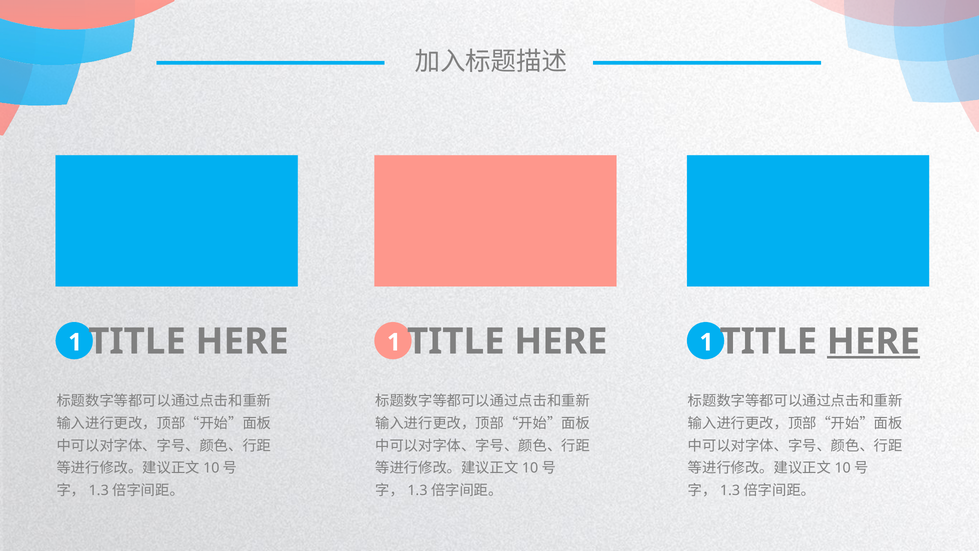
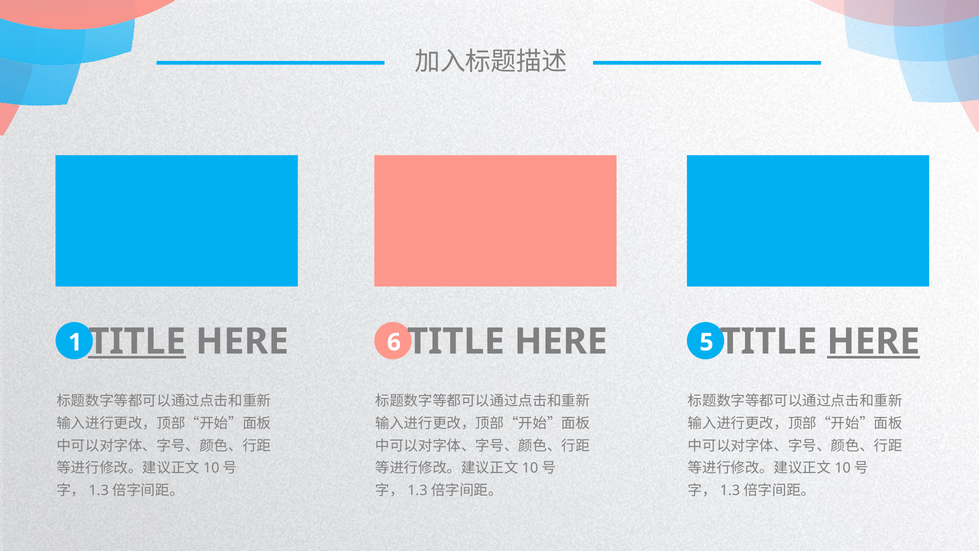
TITLE underline: none -> present (137, 341)
1: 1 -> 6 (394, 342)
1: 1 -> 5 (707, 342)
